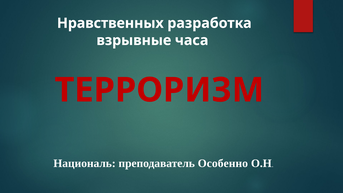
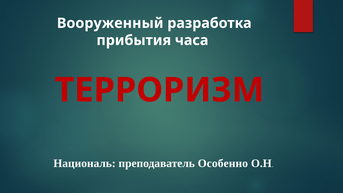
Нравственных: Нравственных -> Вооруженный (110, 23)
взрывные: взрывные -> прибытия (134, 40)
